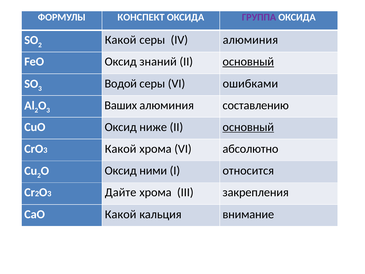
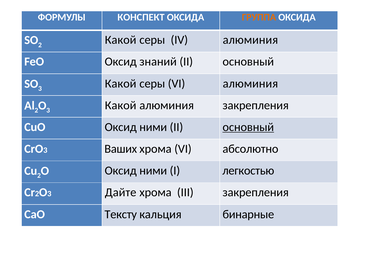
ГРУППА colour: purple -> orange (259, 17)
основный underline: present -> none (248, 62)
Водой: Водой -> Какой (121, 83)
VI ошибками: ошибками -> алюминия (250, 83)
Ваших: Ваших -> Какой (121, 105)
алюминия составлению: составлению -> закрепления (256, 105)
СuО Оксид ниже: ниже -> ними (153, 127)
Какой: Какой -> Ваших (121, 149)
относится: относится -> легкостью (248, 170)
CaO Какой: Какой -> Тексту (121, 214)
внимание: внимание -> бинарные (248, 214)
